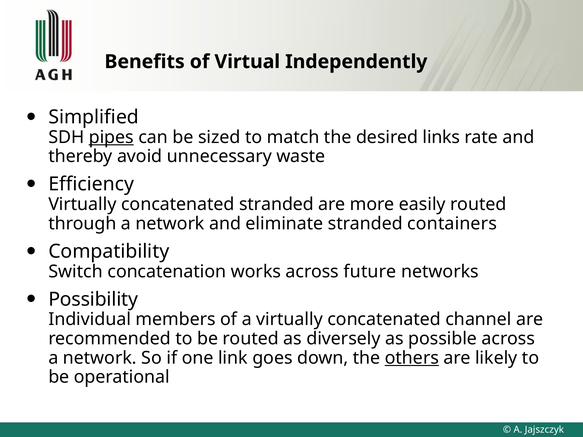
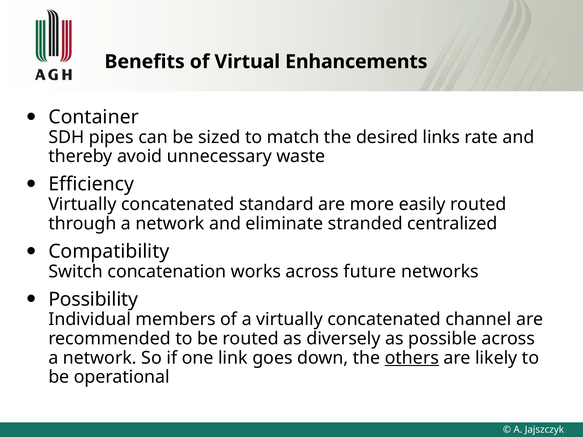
Independently: Independently -> Enhancements (356, 62)
Simplified: Simplified -> Container (94, 117)
pipes underline: present -> none (111, 137)
concatenated stranded: stranded -> standard (277, 204)
containers: containers -> centralized (452, 224)
